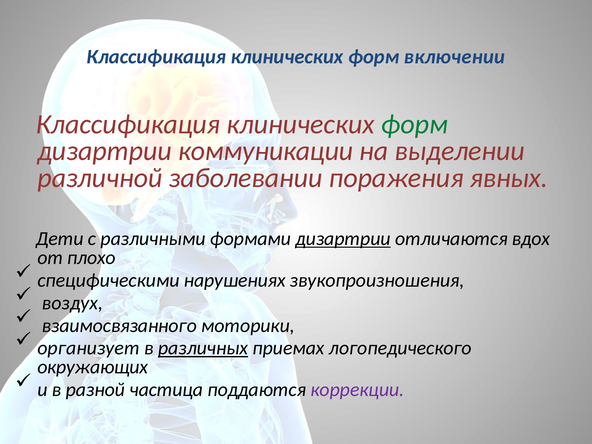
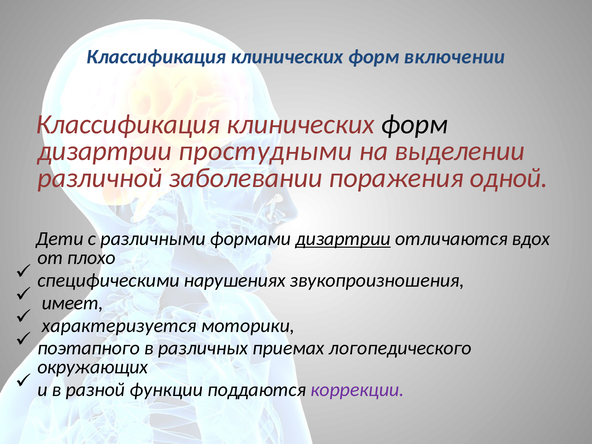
форм colour: green -> black (414, 124)
коммуникации: коммуникации -> простудными (265, 151)
явных: явных -> одной (509, 178)
воздух: воздух -> имеет (73, 303)
взаимосвязанного: взаимосвязанного -> характеризуется (119, 326)
организует: организует -> поэтапного (89, 348)
различных underline: present -> none (203, 348)
частица: частица -> функции (166, 390)
